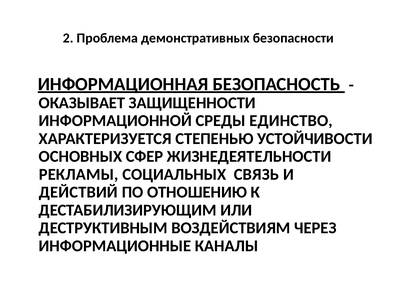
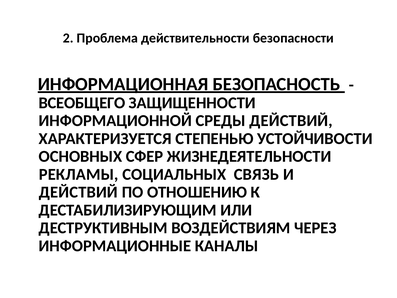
демонстративных: демонстративных -> действительности (195, 38)
ОКАЗЫВАЕТ: ОКАЗЫВАЕТ -> ВСЕОБЩЕГО (82, 103)
СРЕДЫ ЕДИНСТВО: ЕДИНСТВО -> ДЕЙСТВИЙ (291, 121)
